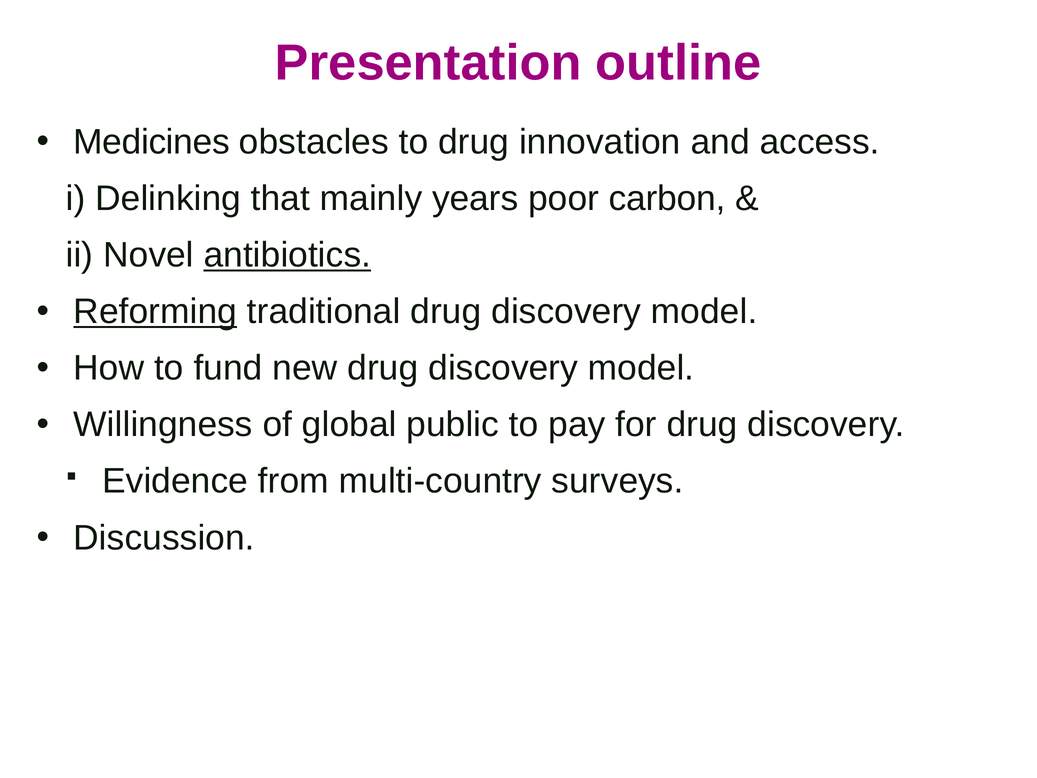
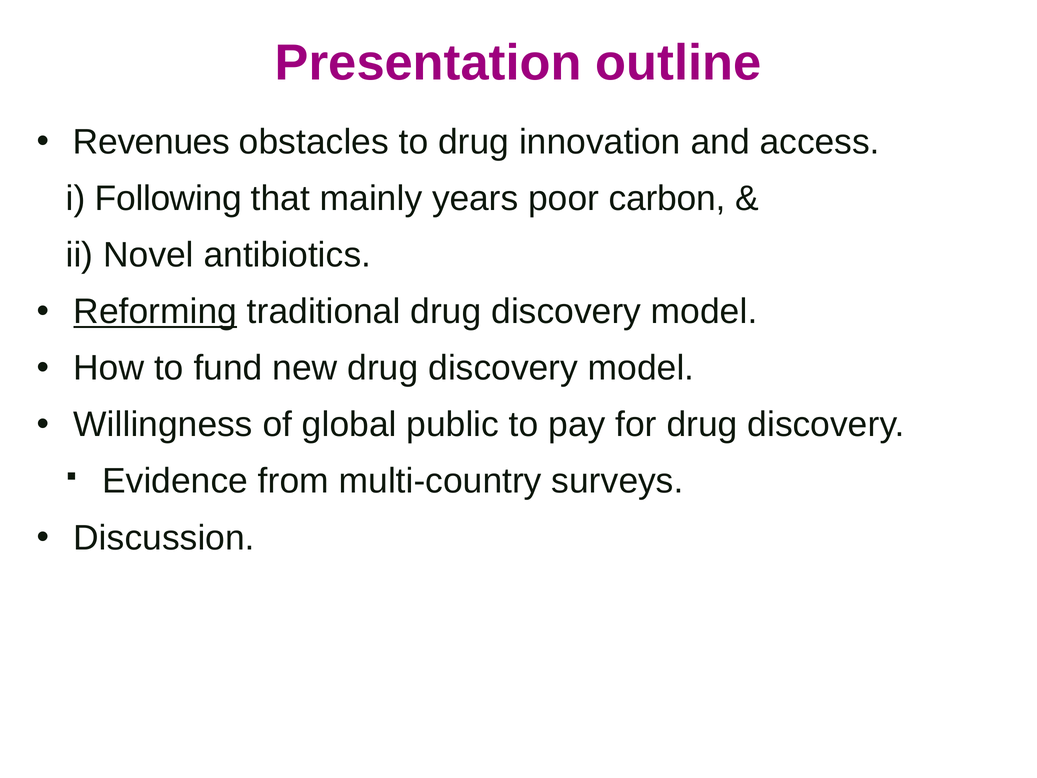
Medicines: Medicines -> Revenues (151, 142)
Delinking: Delinking -> Following (168, 199)
antibiotics underline: present -> none (287, 255)
